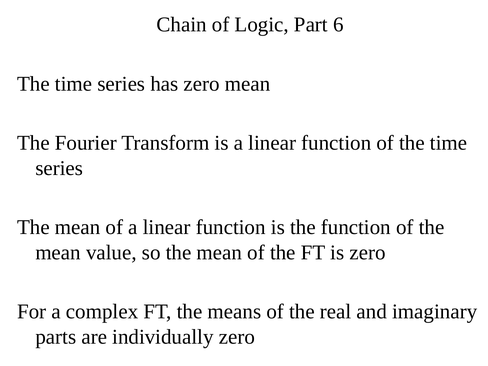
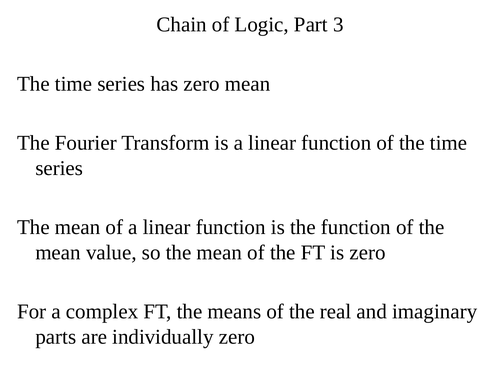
6: 6 -> 3 (338, 25)
